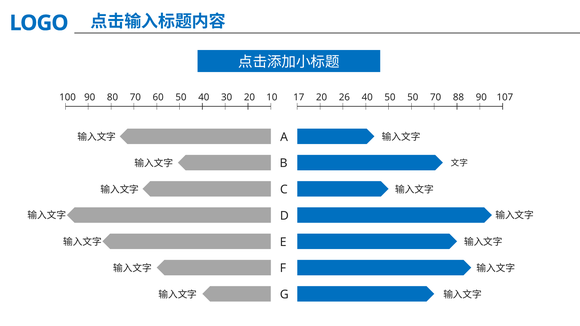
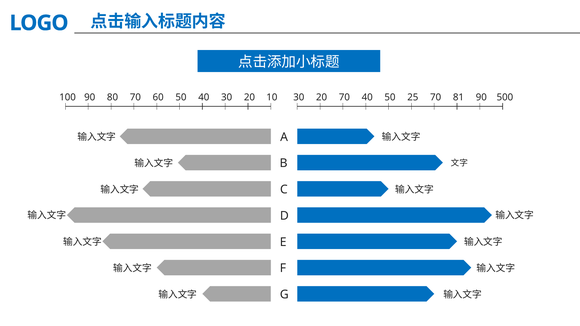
100 17: 17 -> 30 (299, 97)
20 26: 26 -> 70 (344, 97)
50 50: 50 -> 25 (413, 97)
88: 88 -> 81 (458, 97)
107: 107 -> 500 (505, 97)
